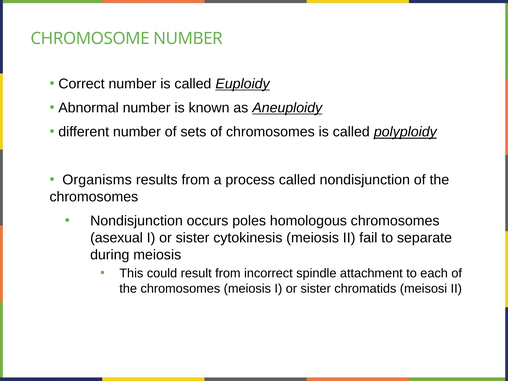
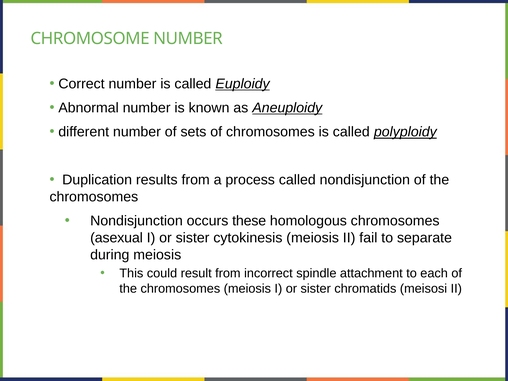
Organisms: Organisms -> Duplication (97, 180)
poles: poles -> these (249, 221)
